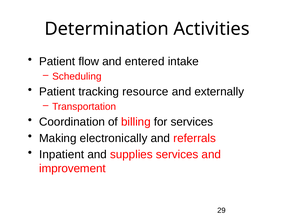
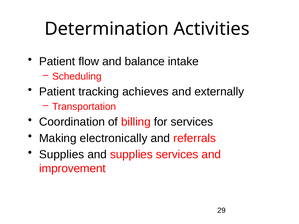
entered: entered -> balance (145, 62)
resource: resource -> achieves (145, 92)
Inpatient: Inpatient -> Supplies (62, 155)
